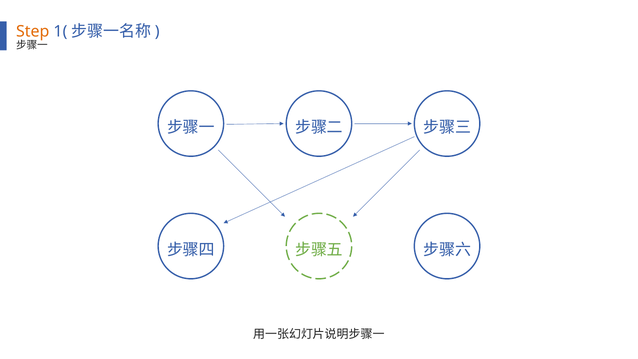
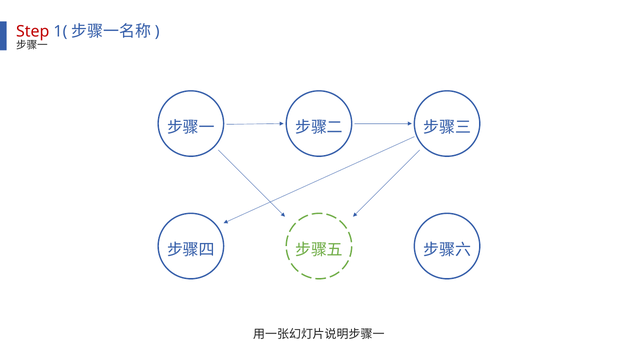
Step colour: orange -> red (33, 31)
